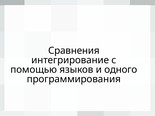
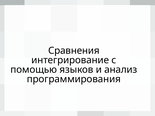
одного: одного -> анализ (121, 70)
